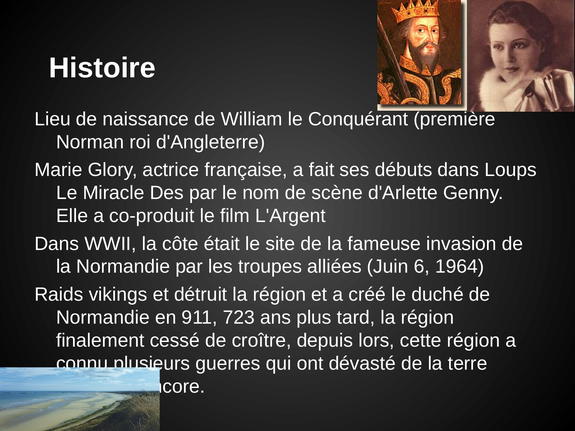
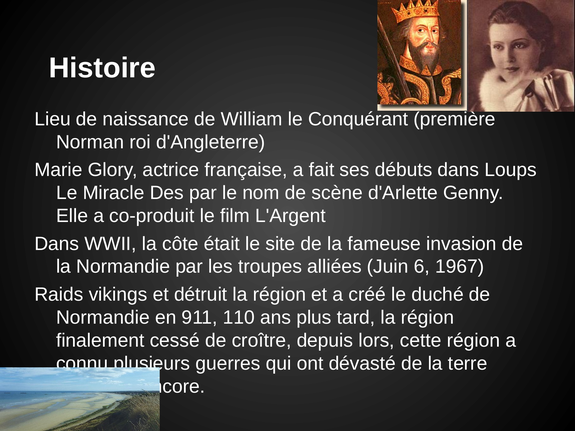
1964: 1964 -> 1967 (460, 267)
723: 723 -> 110 (239, 318)
